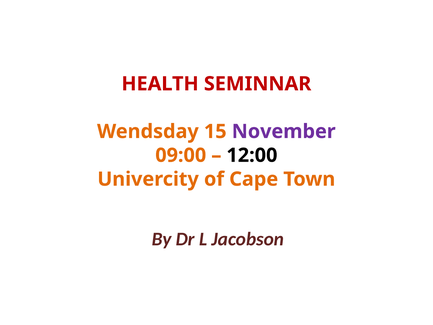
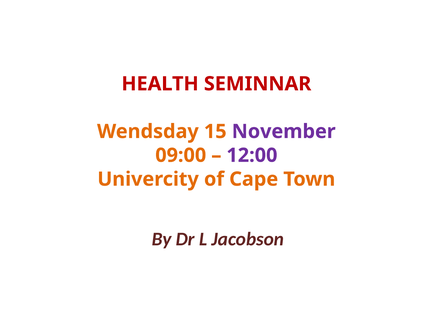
12:00 colour: black -> purple (252, 155)
